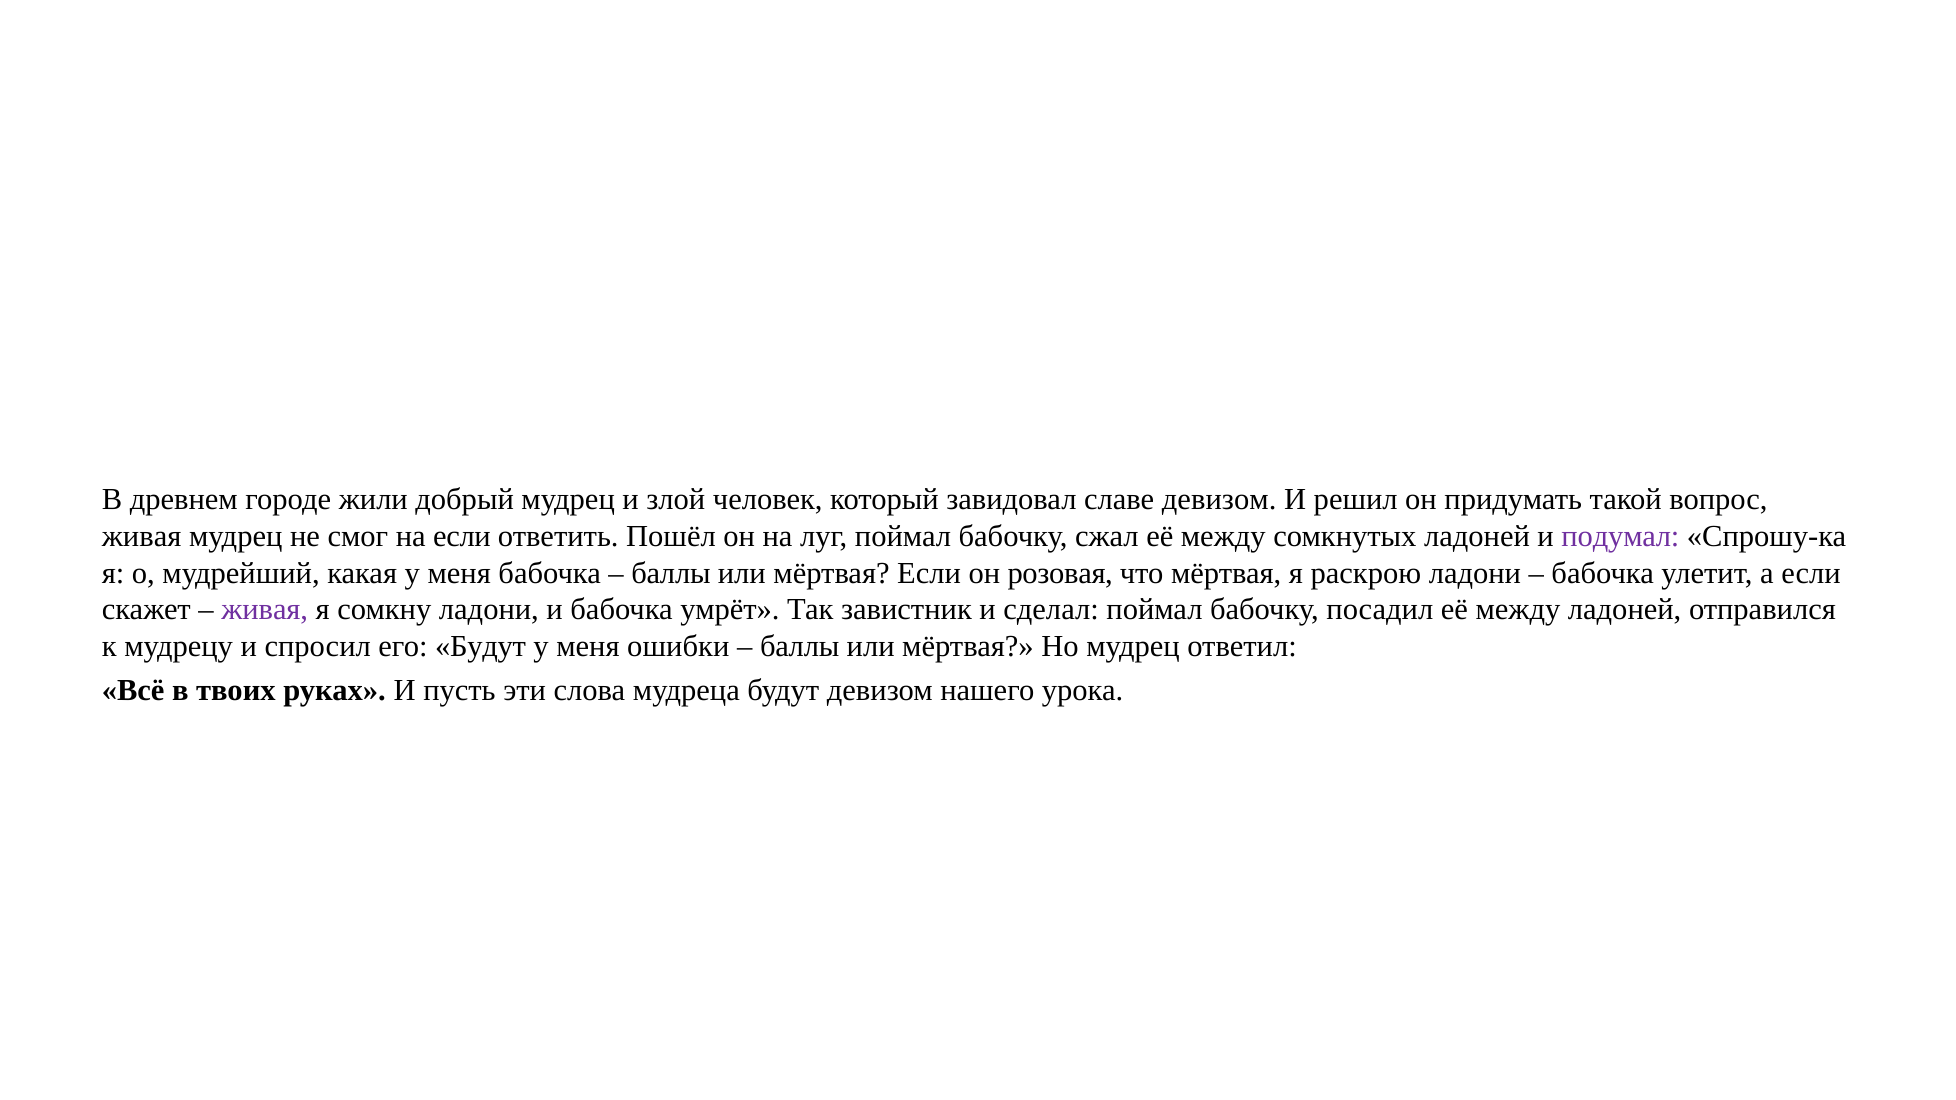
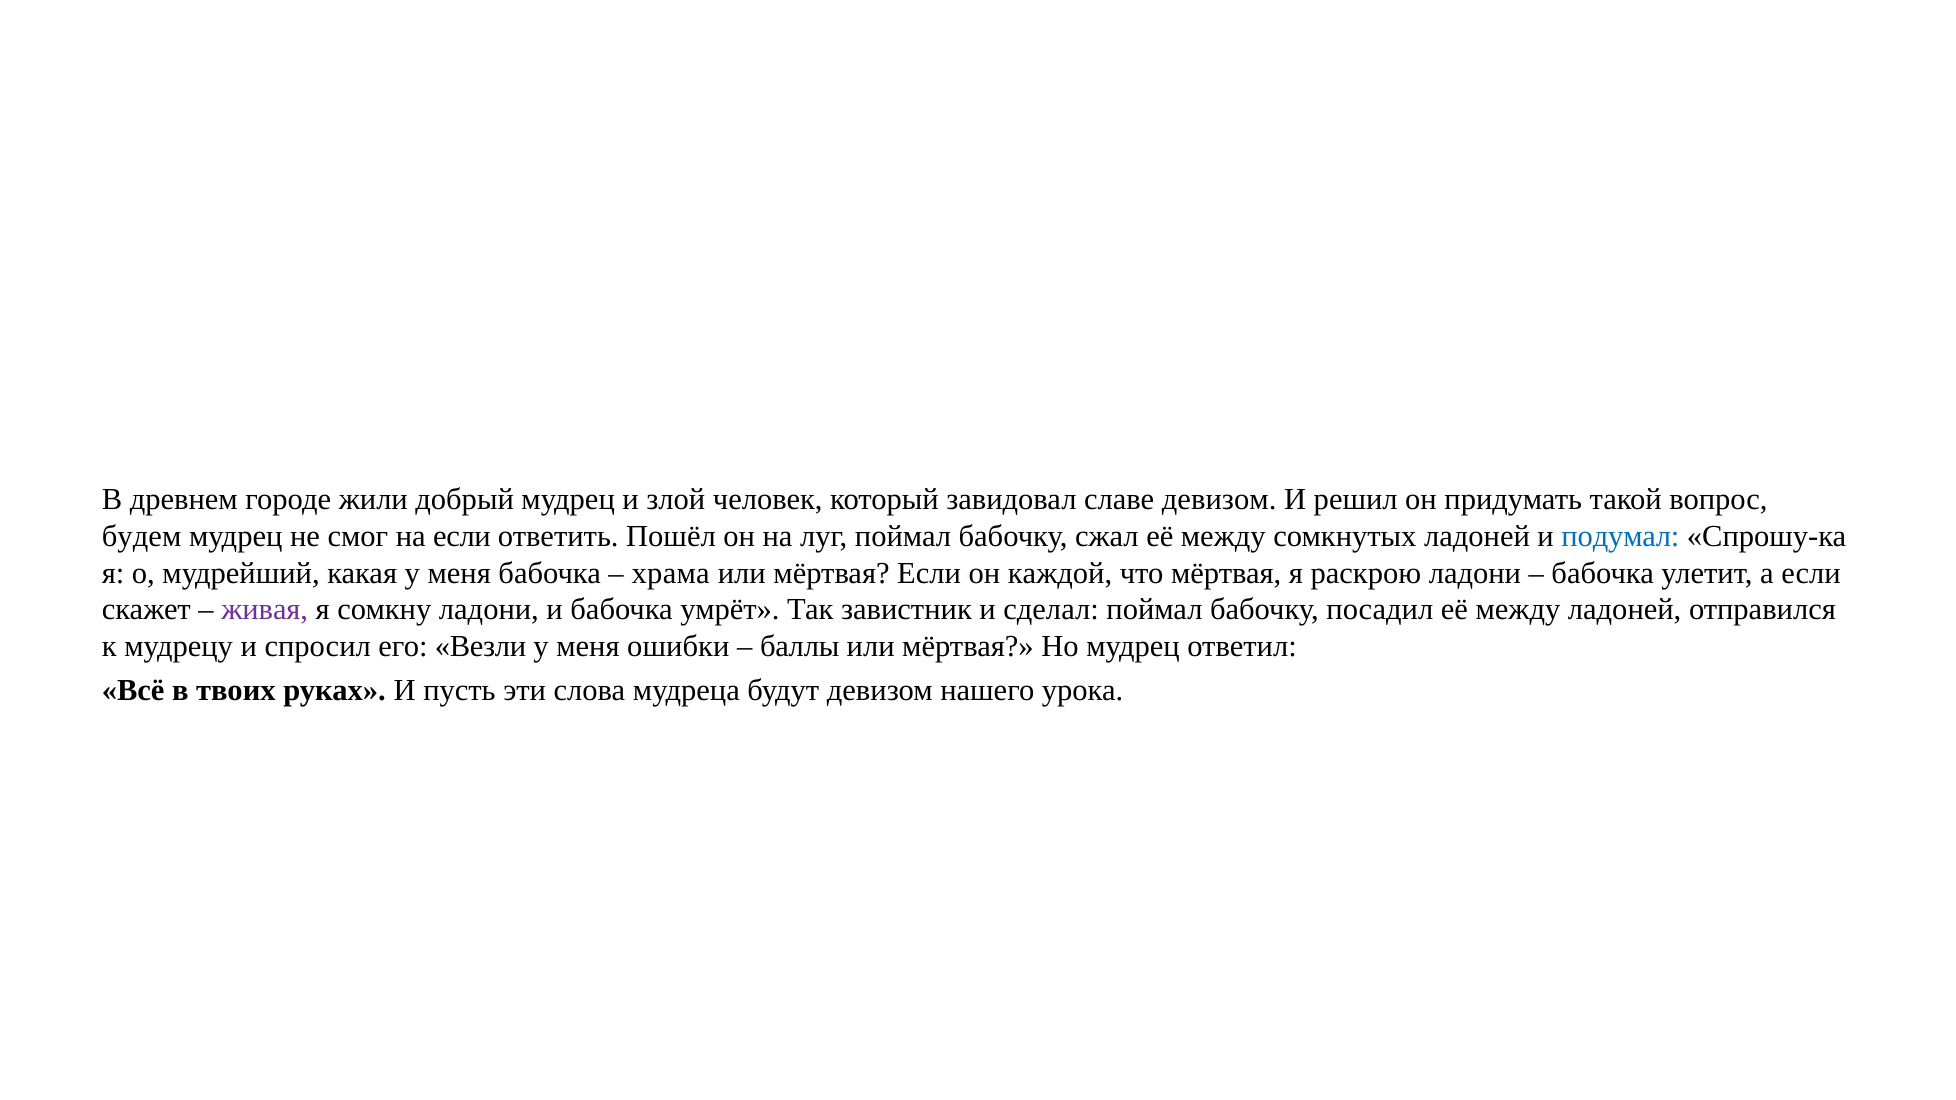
живая: живая -> будем (142, 537)
подумал colour: purple -> blue (1620, 537)
баллы: баллы -> храма (671, 573)
розовая: розовая -> каждой (1060, 573)
его Будут: Будут -> Везли (481, 647)
